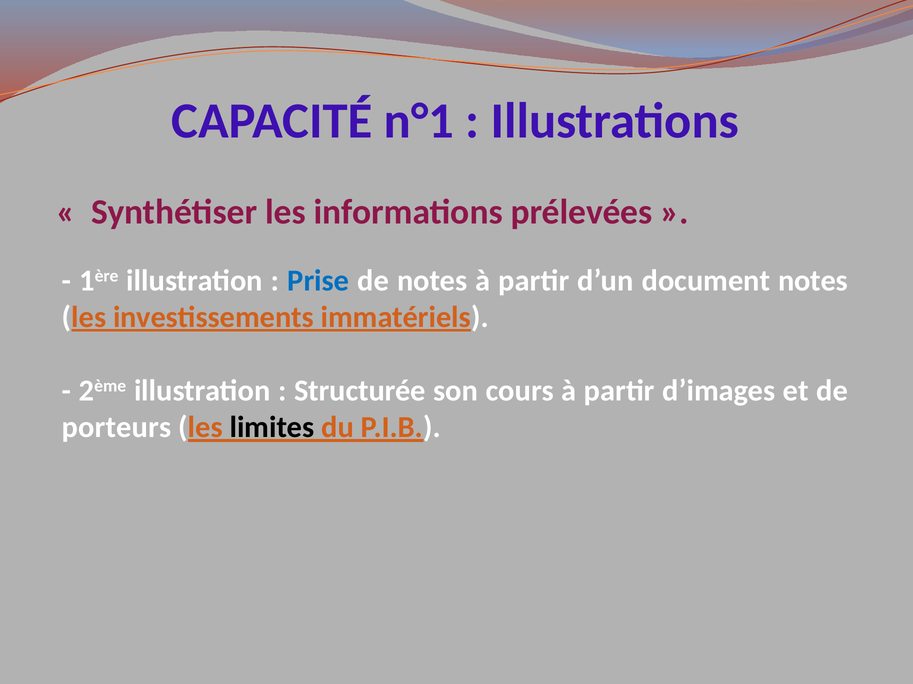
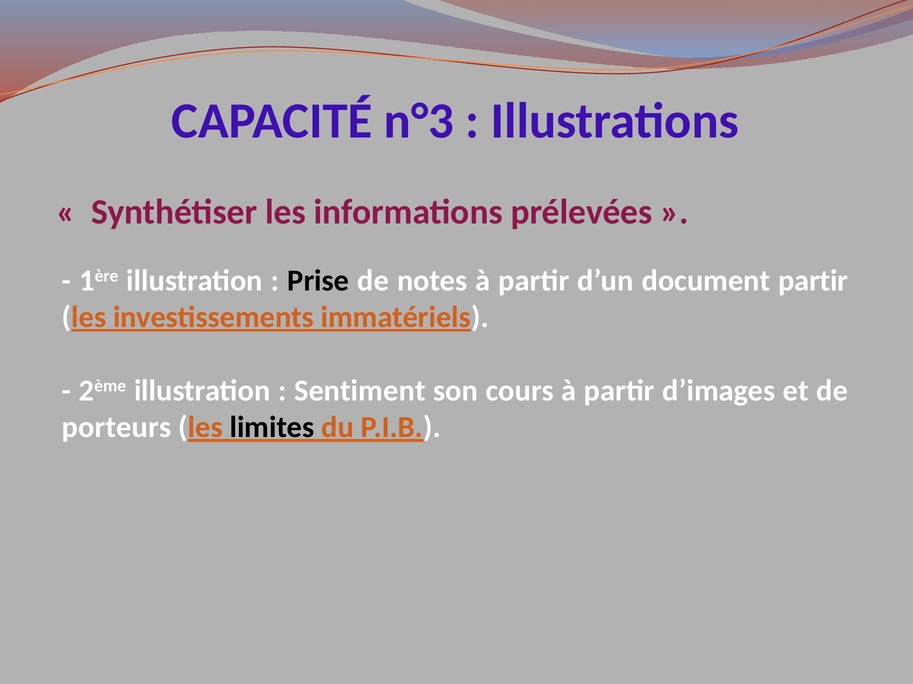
n°1: n°1 -> n°3 (419, 121)
Prise colour: blue -> black (318, 281)
document notes: notes -> partir (813, 281)
Structurée: Structurée -> Sentiment (360, 391)
